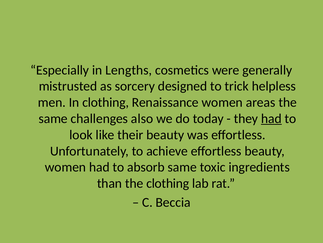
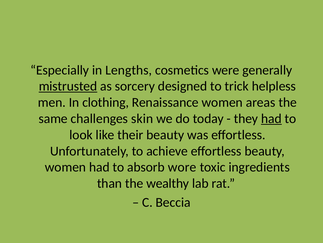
mistrusted underline: none -> present (68, 86)
also: also -> skin (142, 118)
absorb same: same -> wore (182, 167)
the clothing: clothing -> wealthy (168, 183)
